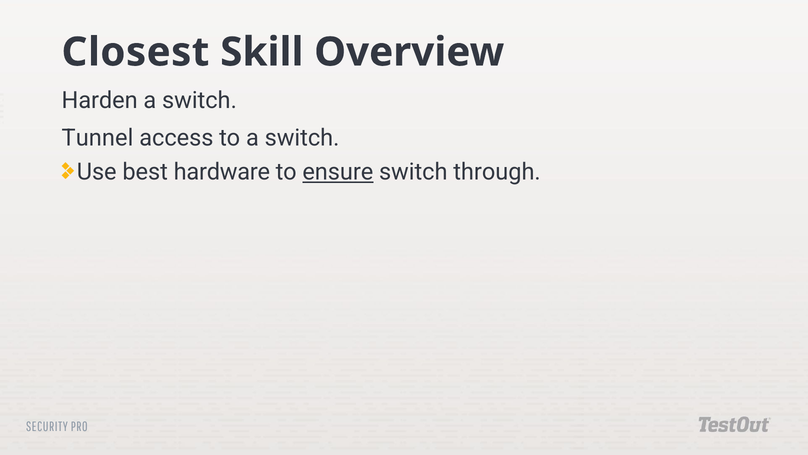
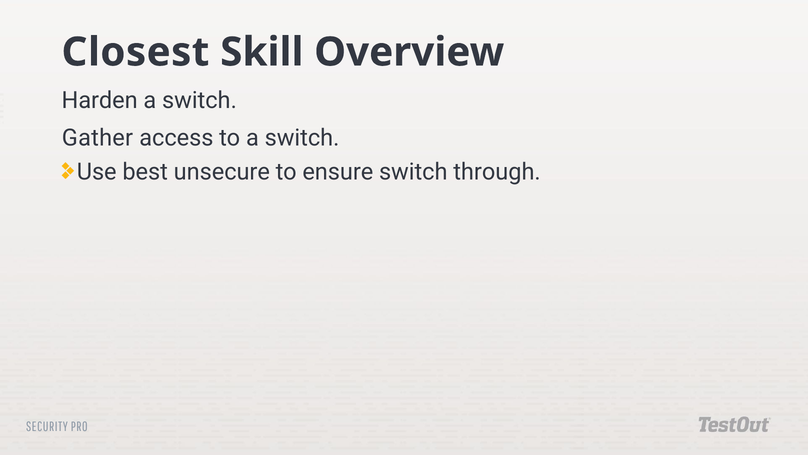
Tunnel: Tunnel -> Gather (97, 138)
hardware: hardware -> unsecure (222, 172)
ensure underline: present -> none (338, 172)
